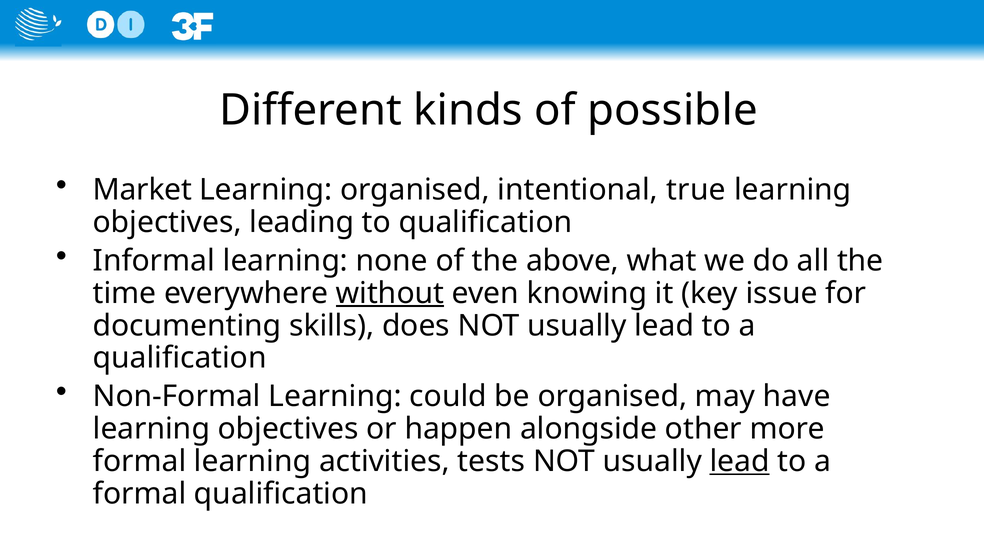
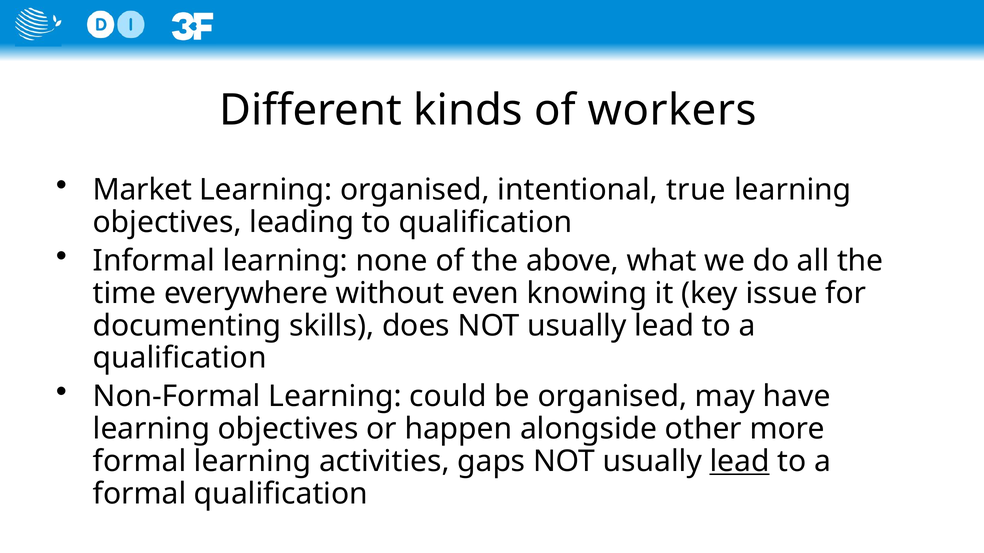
possible: possible -> workers (672, 111)
without underline: present -> none (390, 293)
tests: tests -> gaps (491, 462)
